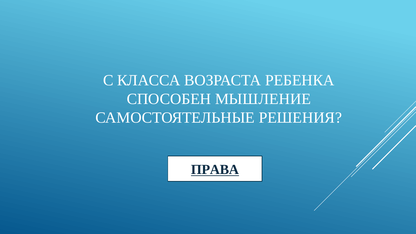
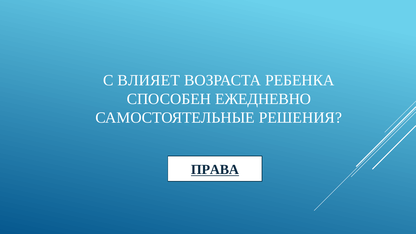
КЛАССА: КЛАССА -> ВЛИЯЕТ (149, 80)
МЫШЛЕНИЕ: МЫШЛЕНИЕ -> ЕЖЕДНЕВНО (263, 99)
